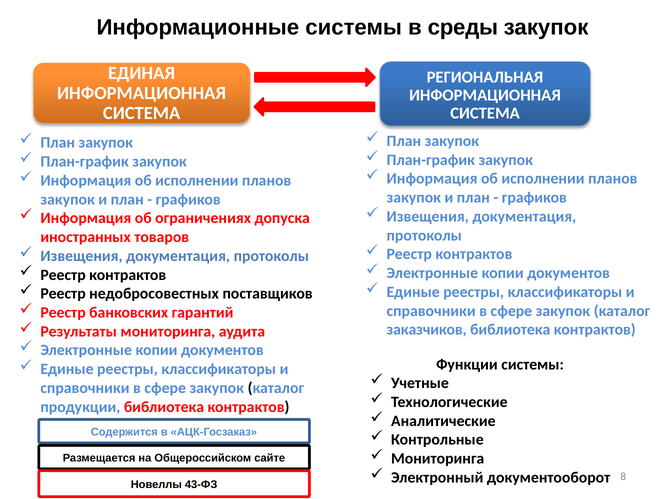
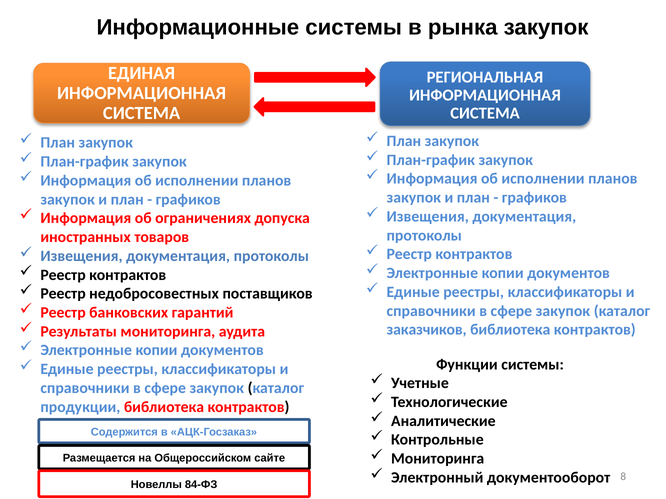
среды: среды -> рынка (463, 27)
43-ФЗ: 43-ФЗ -> 84-ФЗ (201, 485)
